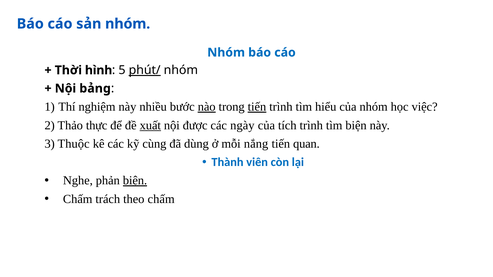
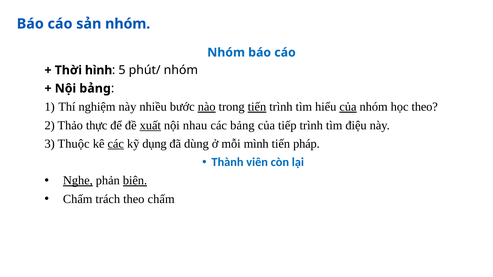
phút/ underline: present -> none (145, 70)
của underline: none -> present (348, 107)
học việc: việc -> theo (425, 107)
được: được -> nhau (195, 125)
các ngày: ngày -> bảng (242, 125)
tích: tích -> tiếp (287, 125)
tìm biện: biện -> điệu (356, 125)
các underline: none -> present (116, 144)
cùng: cùng -> dụng (154, 144)
nắng: nắng -> mình (256, 144)
quan: quan -> pháp (306, 144)
Nghe underline: none -> present (78, 181)
